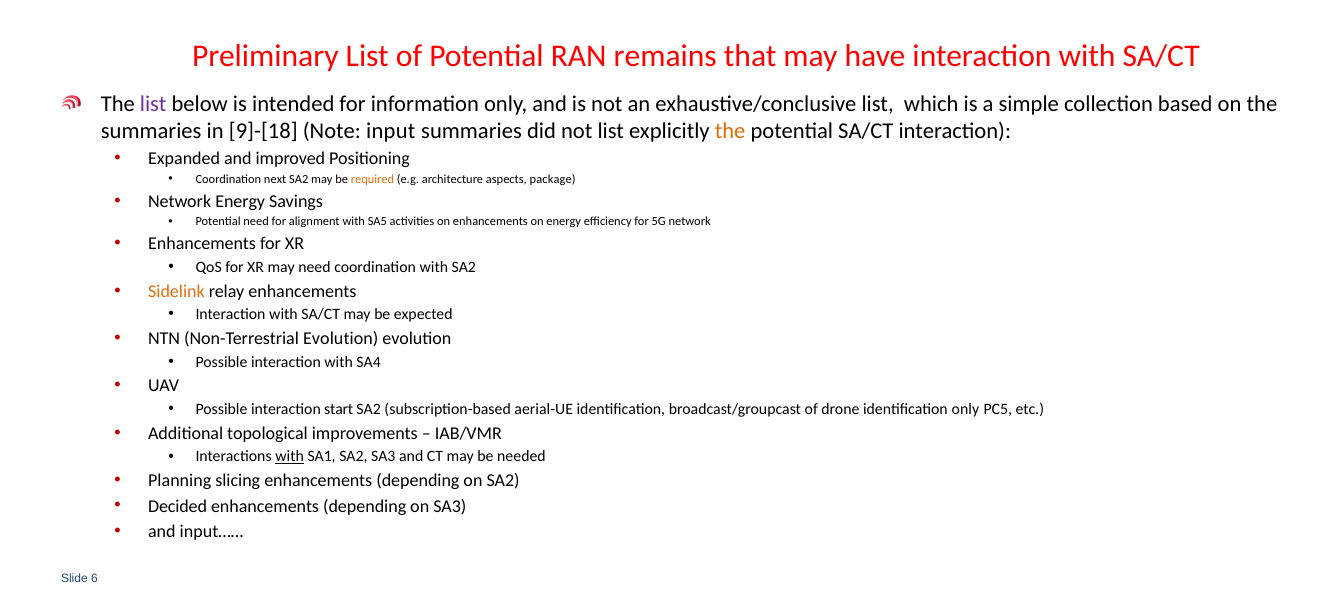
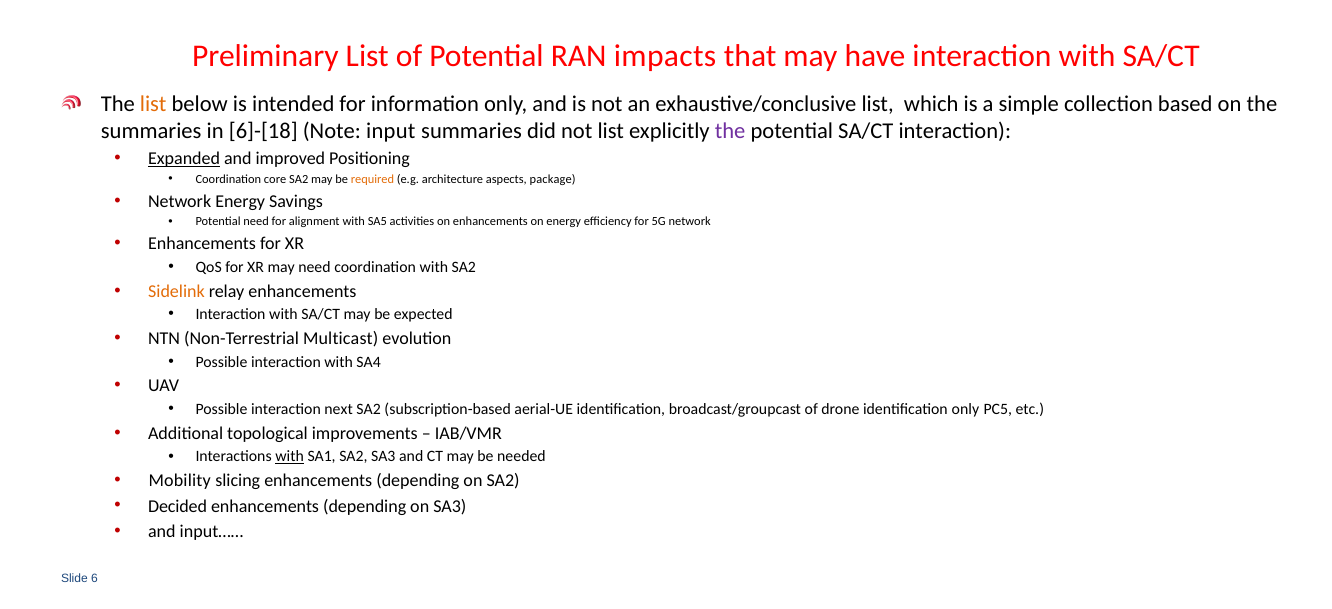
remains: remains -> impacts (665, 56)
list colour: purple -> orange (153, 104)
9]-[18: 9]-[18 -> 6]-[18 (263, 131)
the colour: orange -> purple (730, 131)
Expanded underline: none -> present (184, 159)
next: next -> core (275, 179)
Non-Terrestrial Evolution: Evolution -> Multicast (341, 339)
start: start -> next (339, 409)
Planning: Planning -> Mobility (180, 481)
